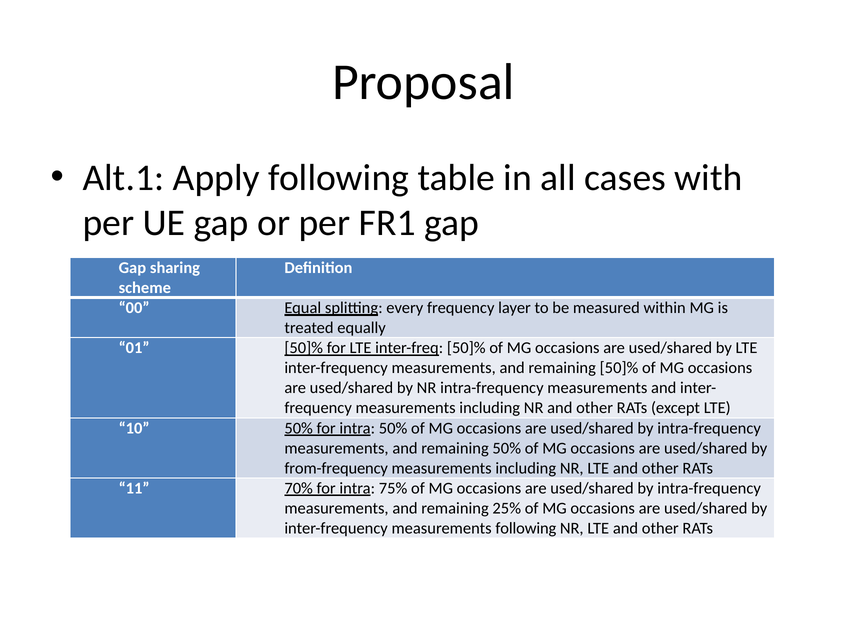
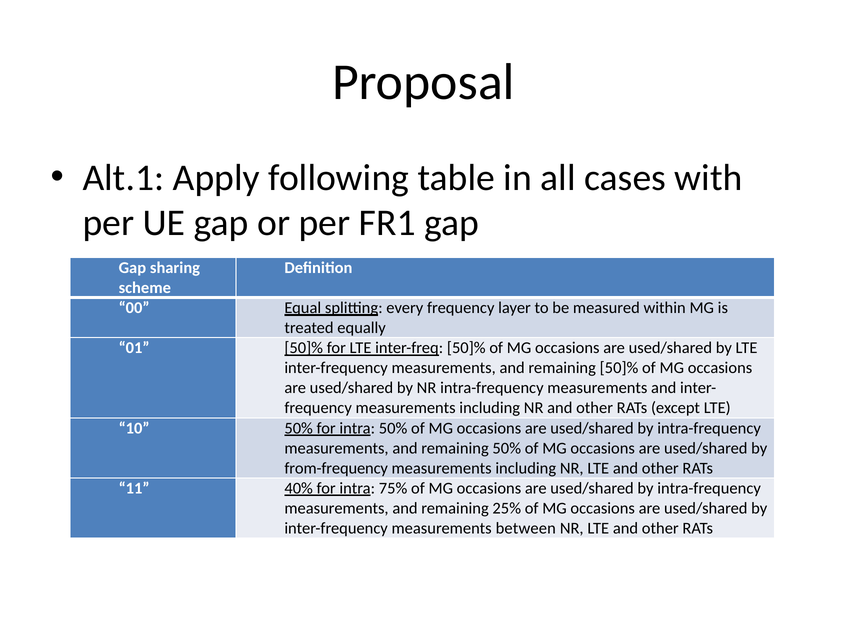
70%: 70% -> 40% (299, 488)
measurements following: following -> between (526, 529)
